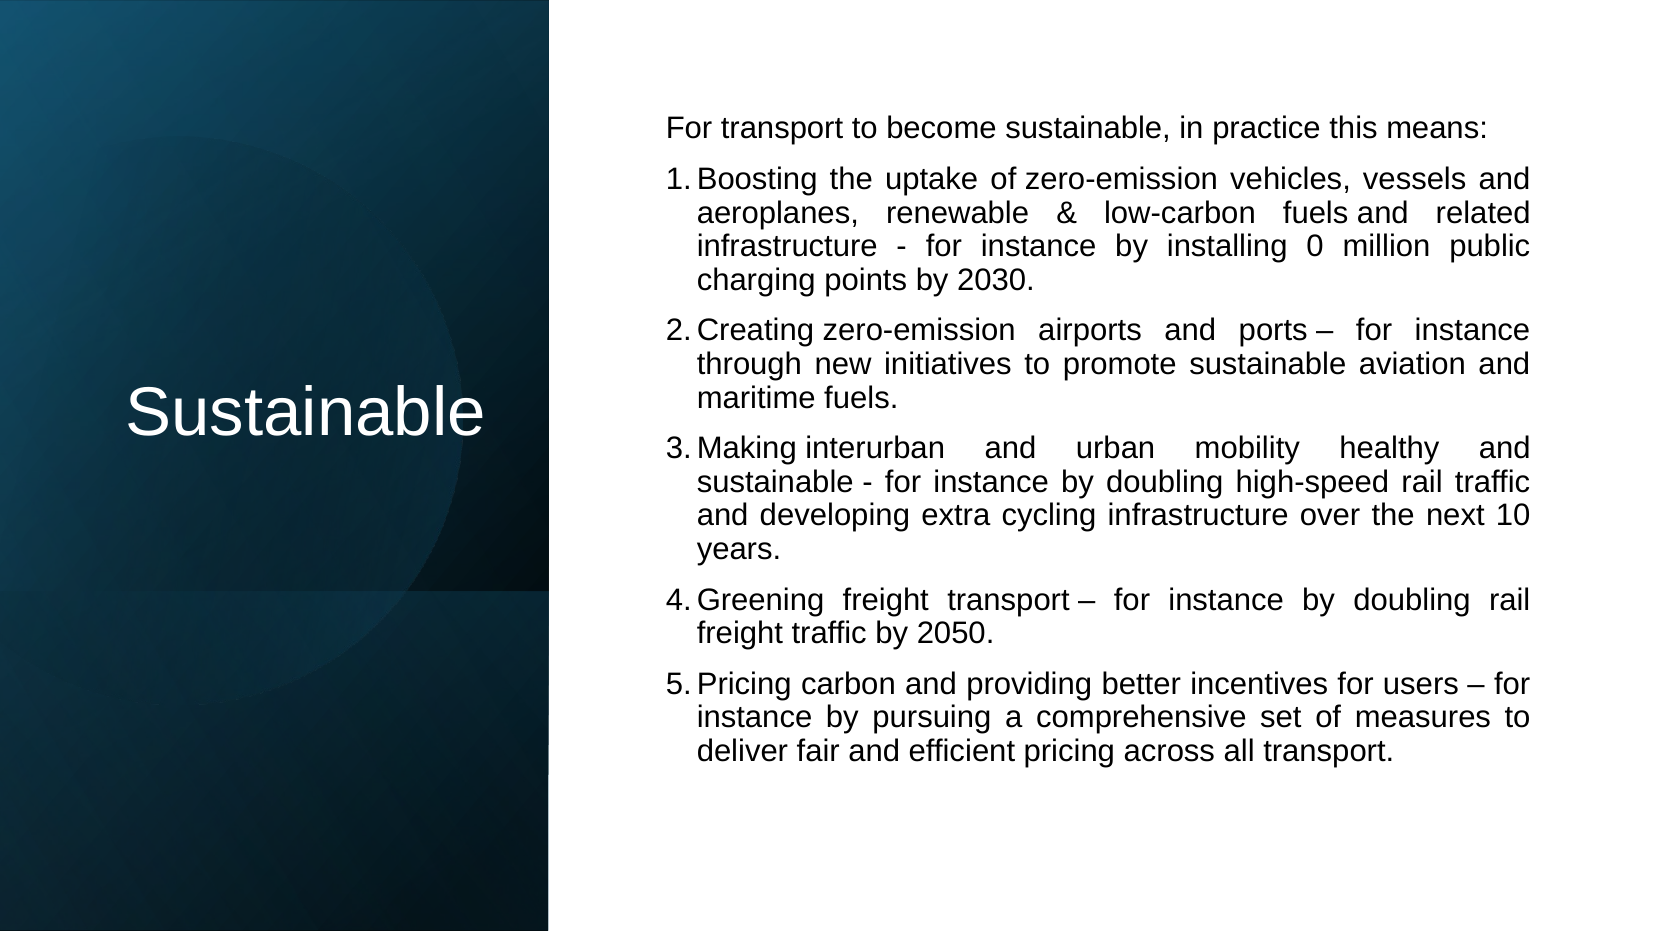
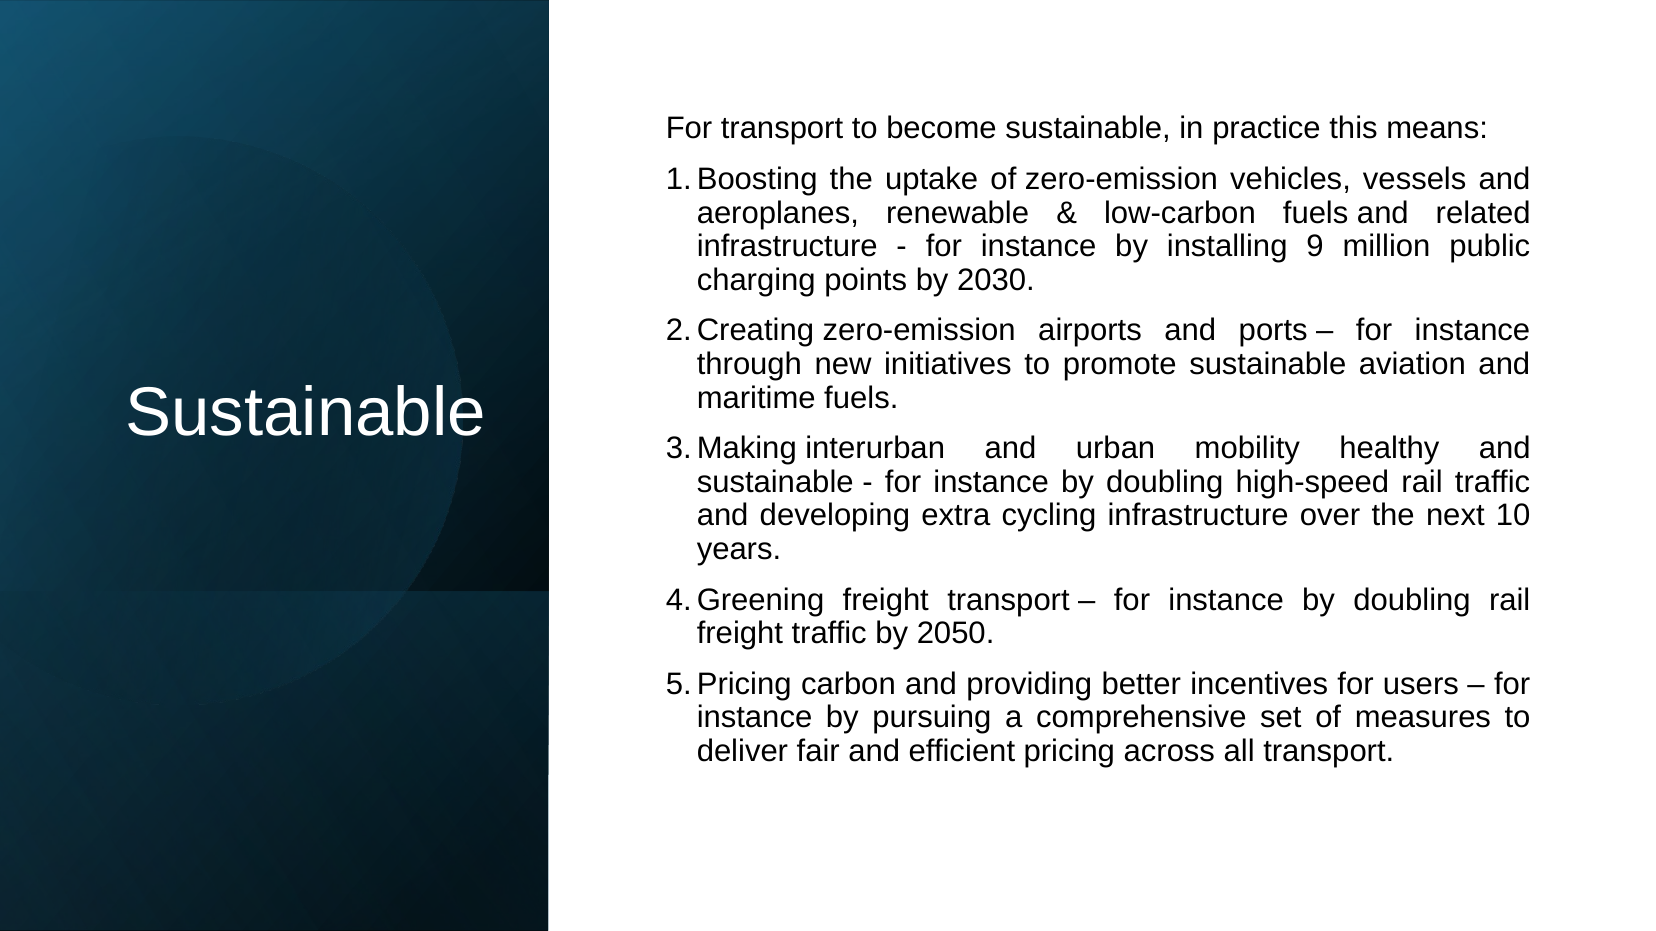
0: 0 -> 9 (1315, 247)
